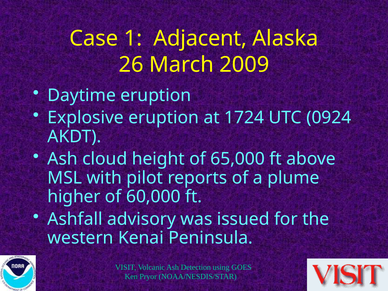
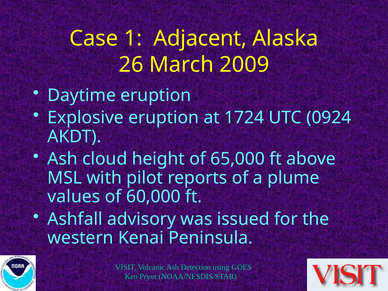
higher: higher -> values (74, 197)
